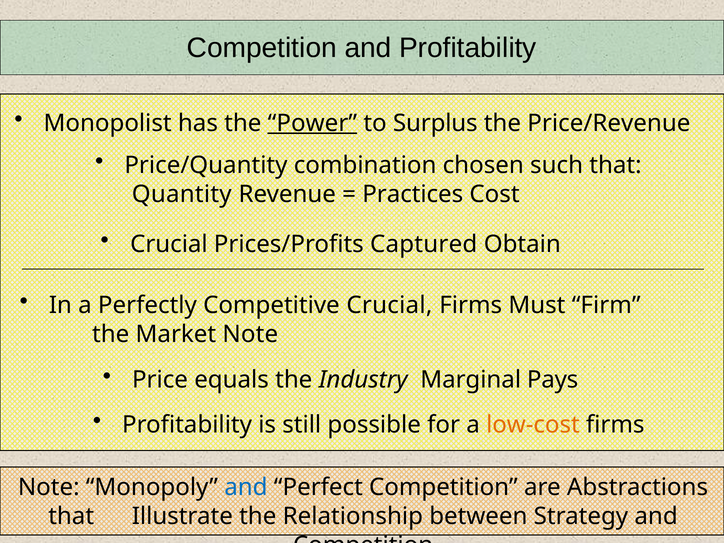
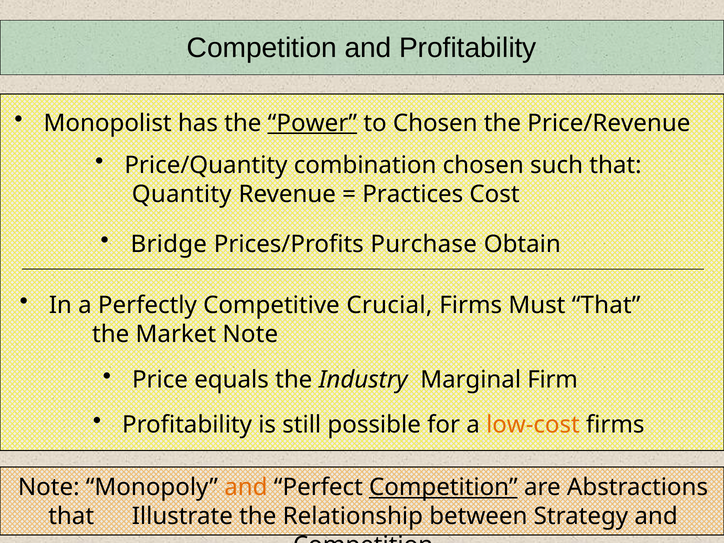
to Surplus: Surplus -> Chosen (435, 123)
Crucial: Crucial -> Bridge (169, 244)
Captured: Captured -> Purchase (424, 244)
Must Firm: Firm -> That (606, 305)
Pays: Pays -> Firm (553, 380)
and colour: blue -> orange (246, 487)
Competition underline: none -> present (443, 487)
